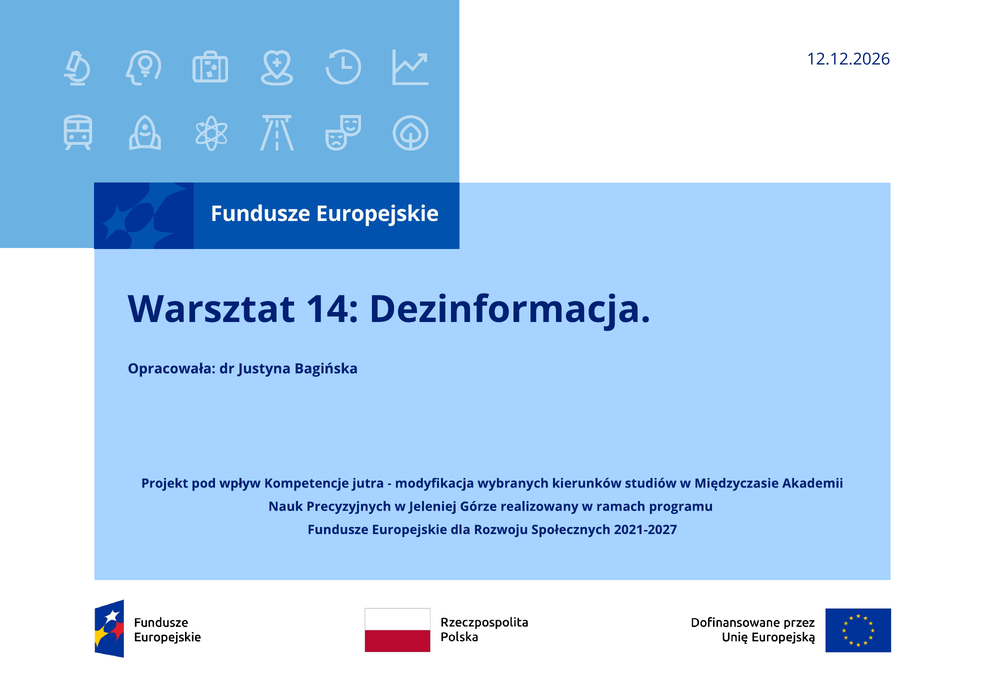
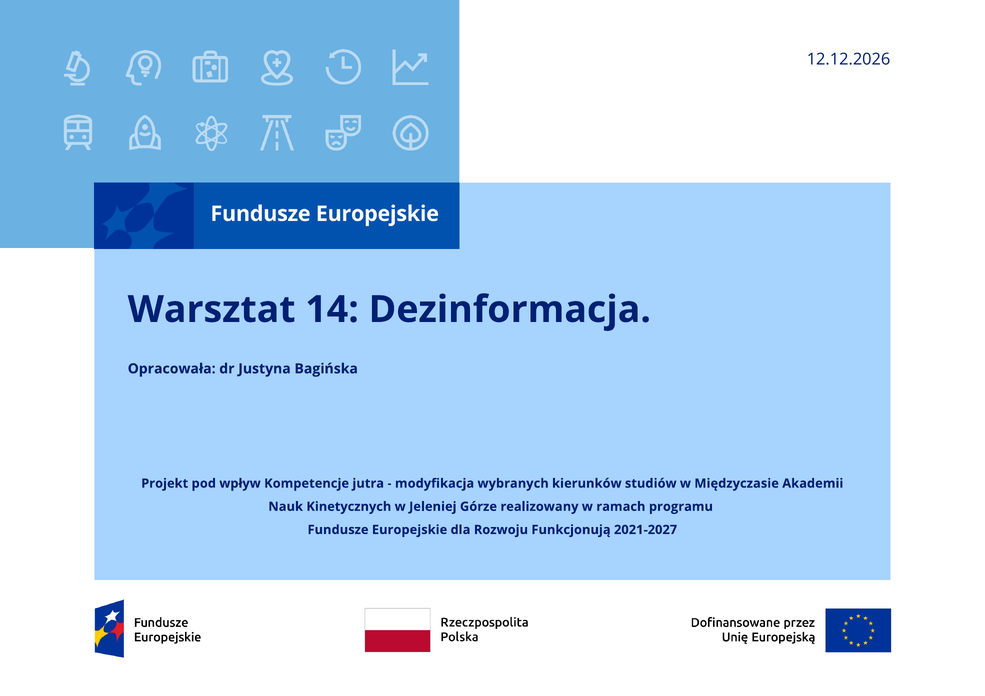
Precyzyjnych: Precyzyjnych -> Kinetycznych (349, 507)
Społecznych: Społecznych -> Funkcjonują (571, 530)
